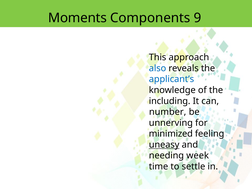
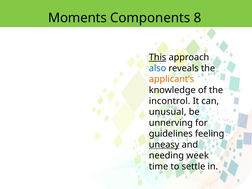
9: 9 -> 8 (198, 18)
This underline: none -> present (158, 57)
applicant’s colour: blue -> orange (171, 79)
including: including -> incontrol (170, 101)
number: number -> unusual (168, 112)
minimized: minimized -> guidelines (171, 134)
